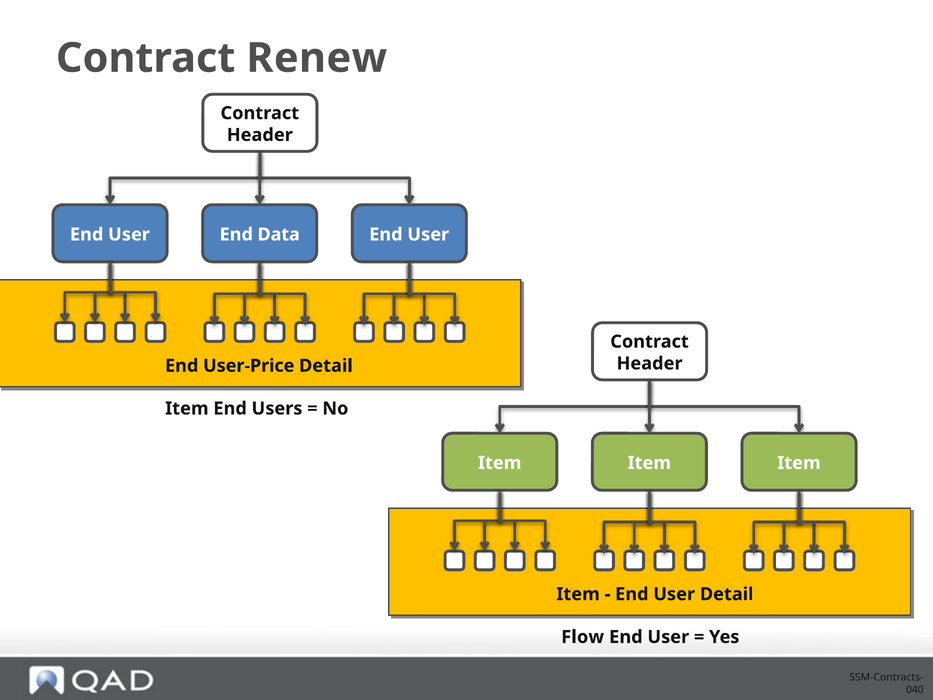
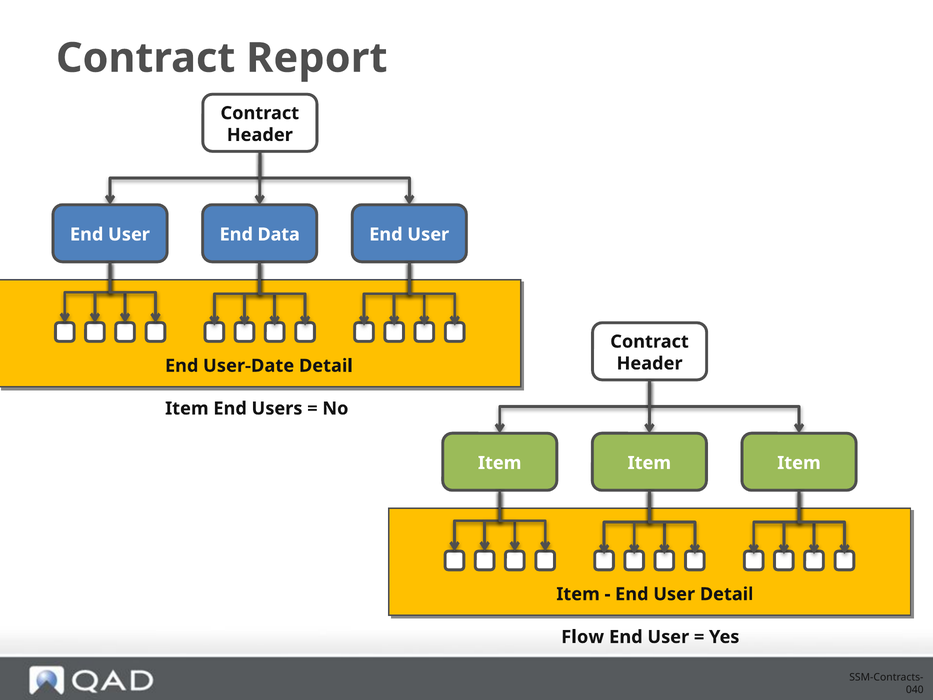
Renew: Renew -> Report (317, 58)
User-Price: User-Price -> User-Date (249, 366)
